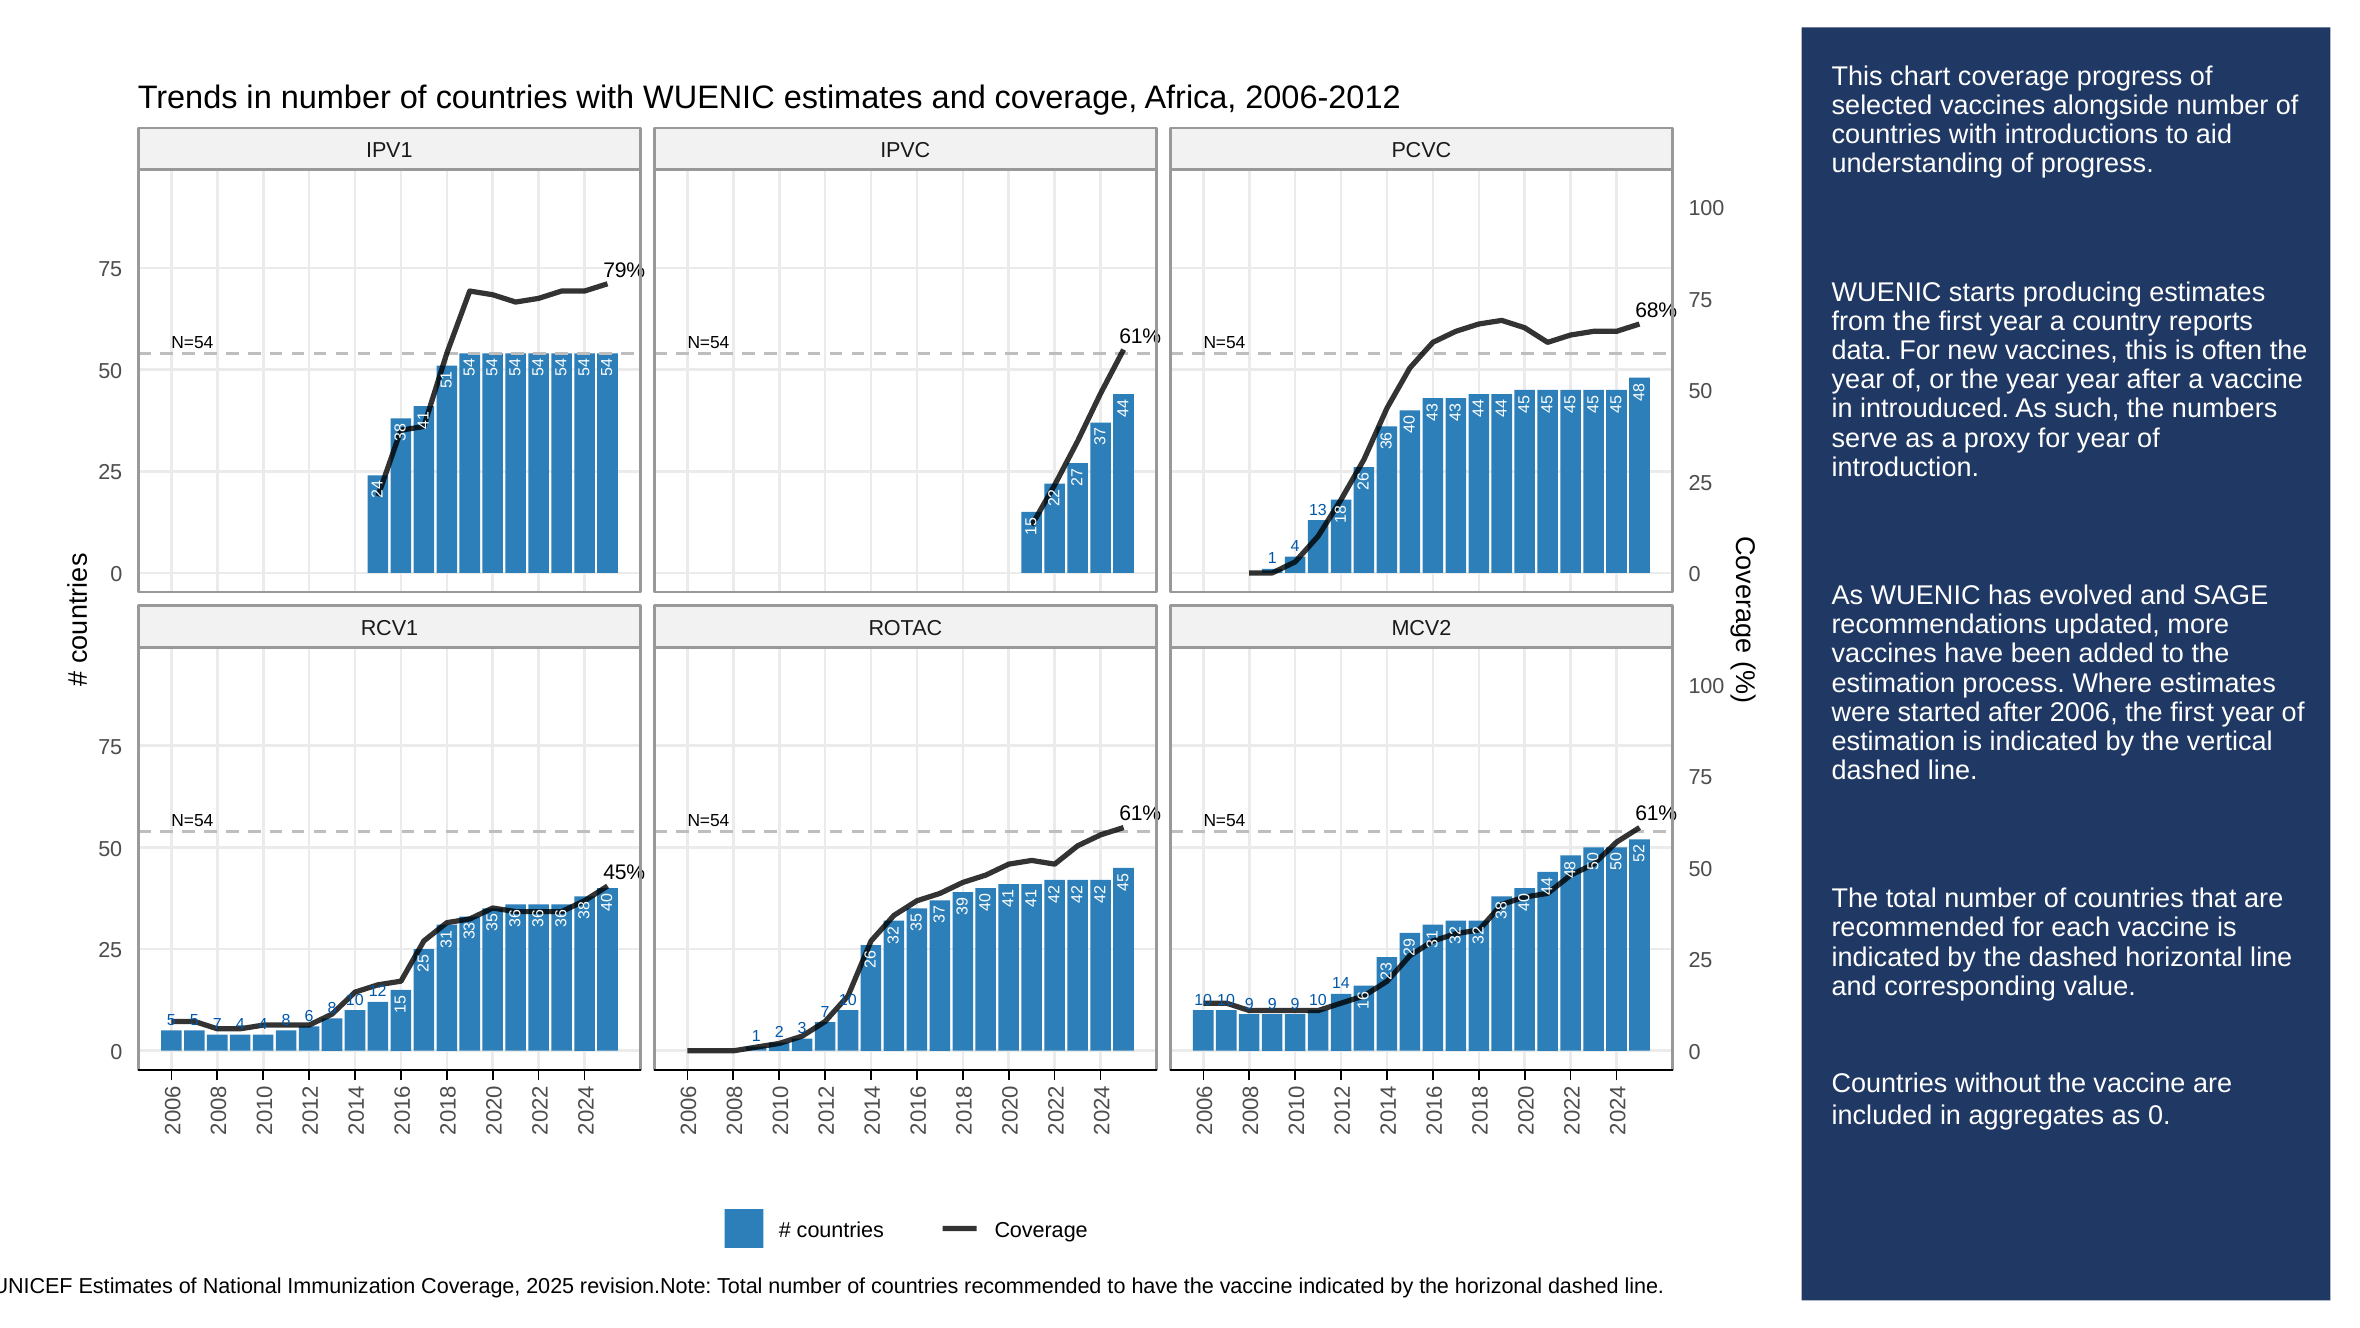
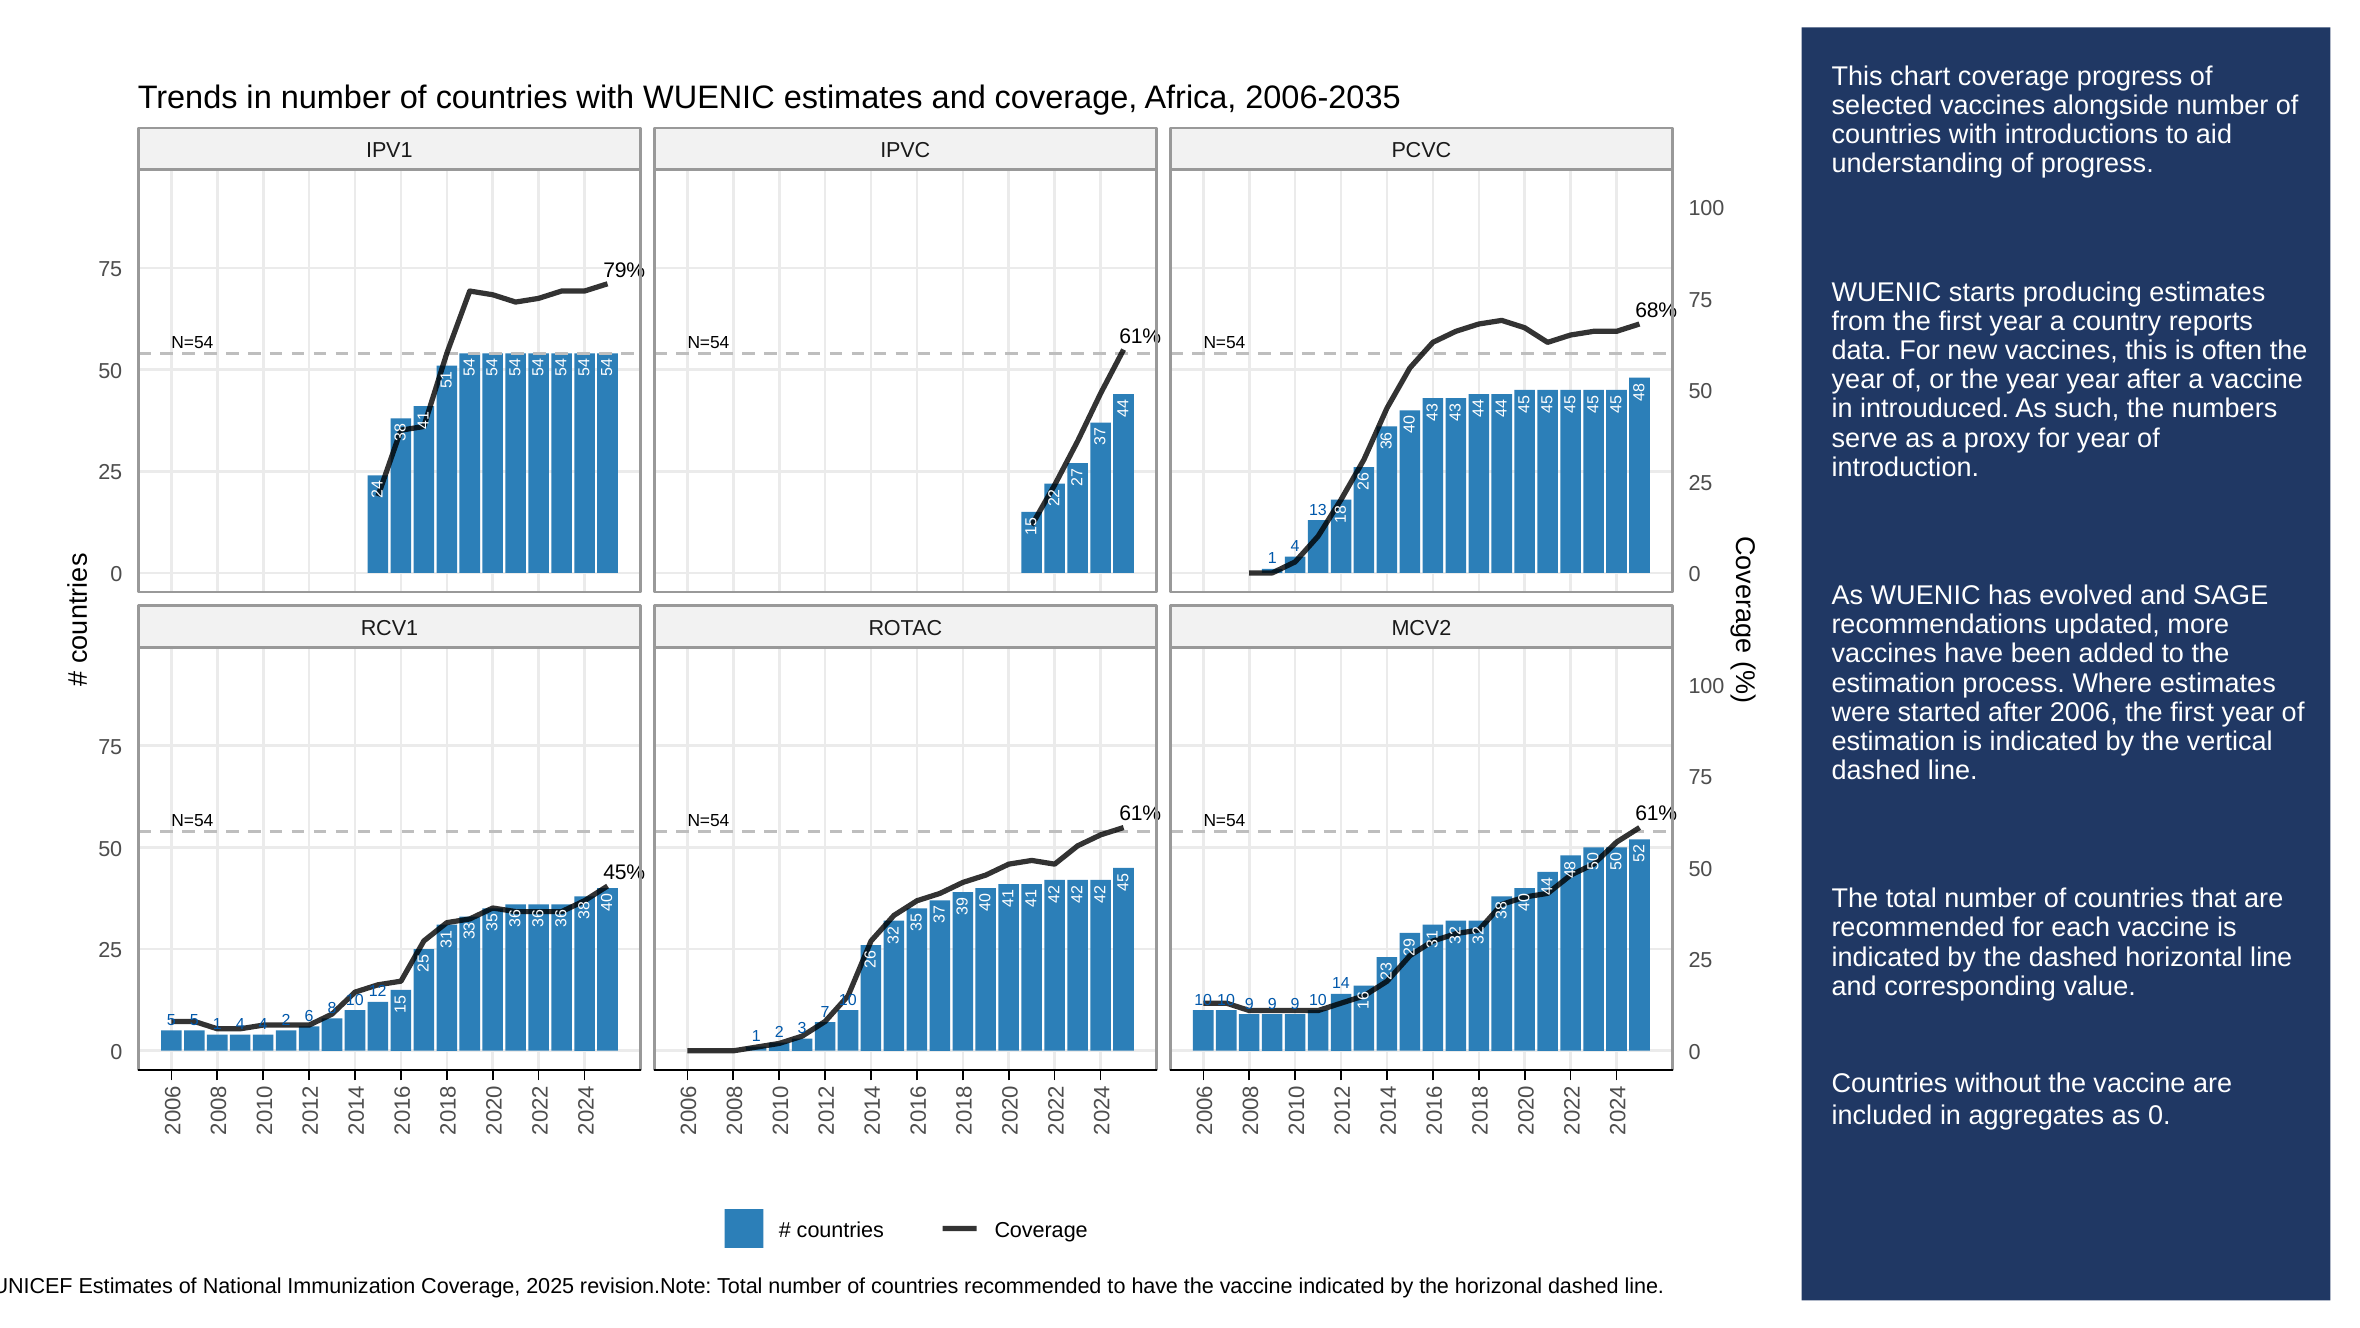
2006-2012: 2006-2012 -> 2006-2035 (1323, 98)
5 5 7: 7 -> 1 (217, 1024)
8: 8 -> 2 (286, 1020)
